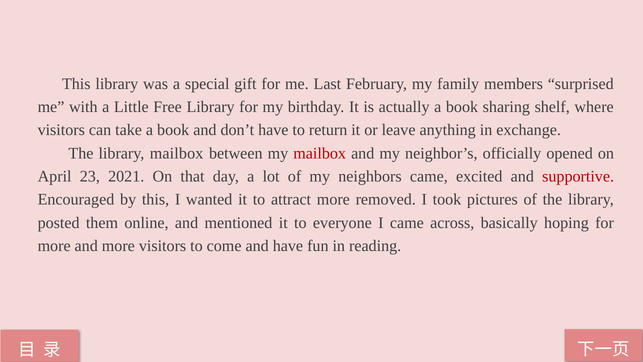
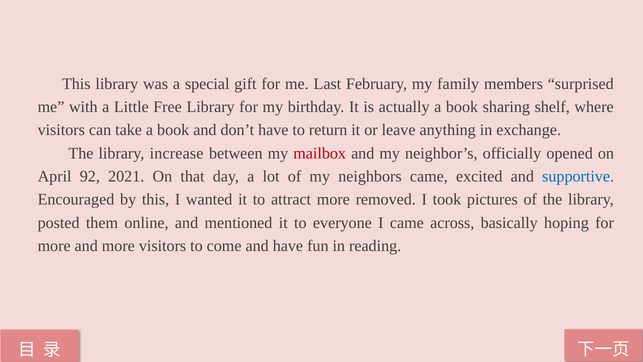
library mailbox: mailbox -> increase (177, 153)
23: 23 -> 92 (90, 176)
supportive colour: red -> blue (578, 176)
